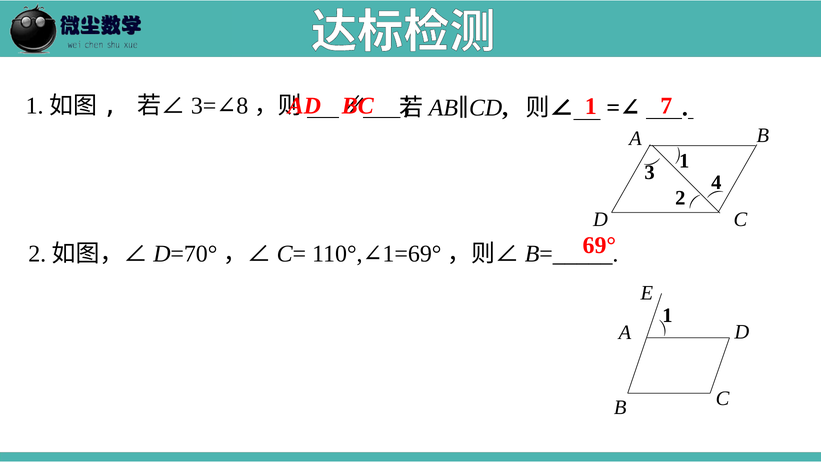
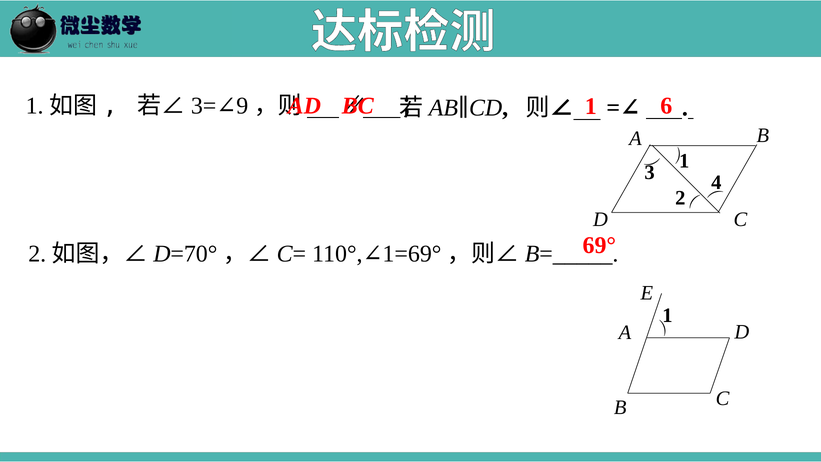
8: 8 -> 9 (242, 106)
7: 7 -> 6 (666, 106)
